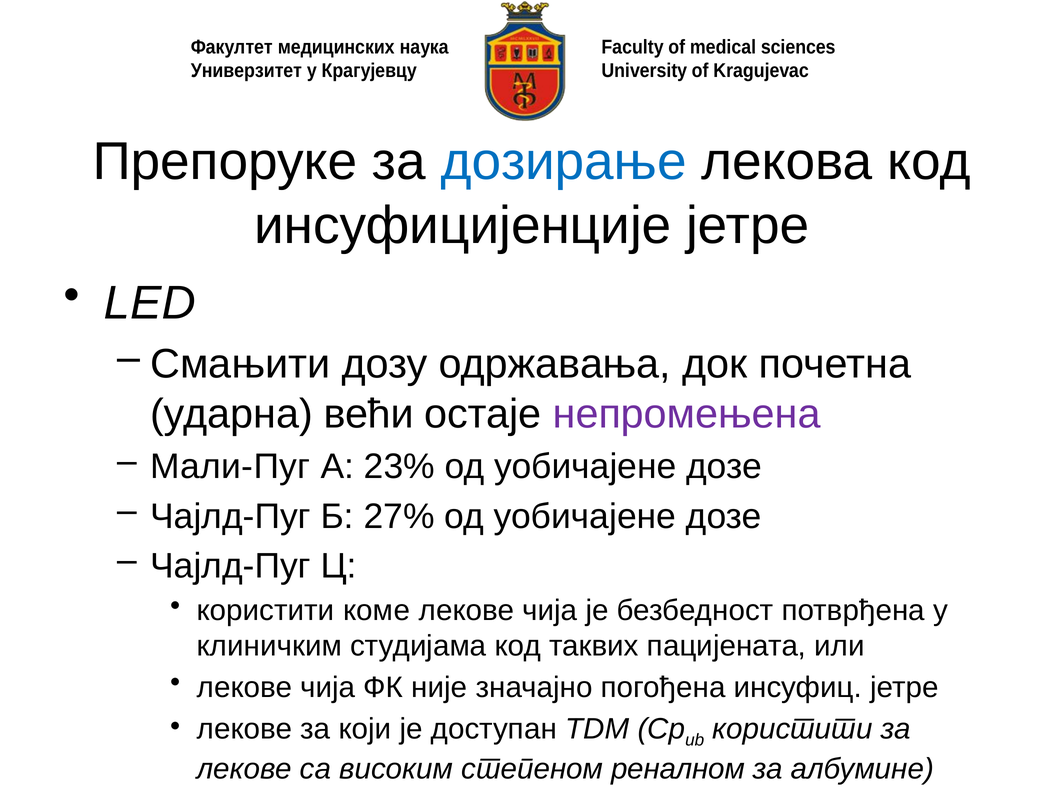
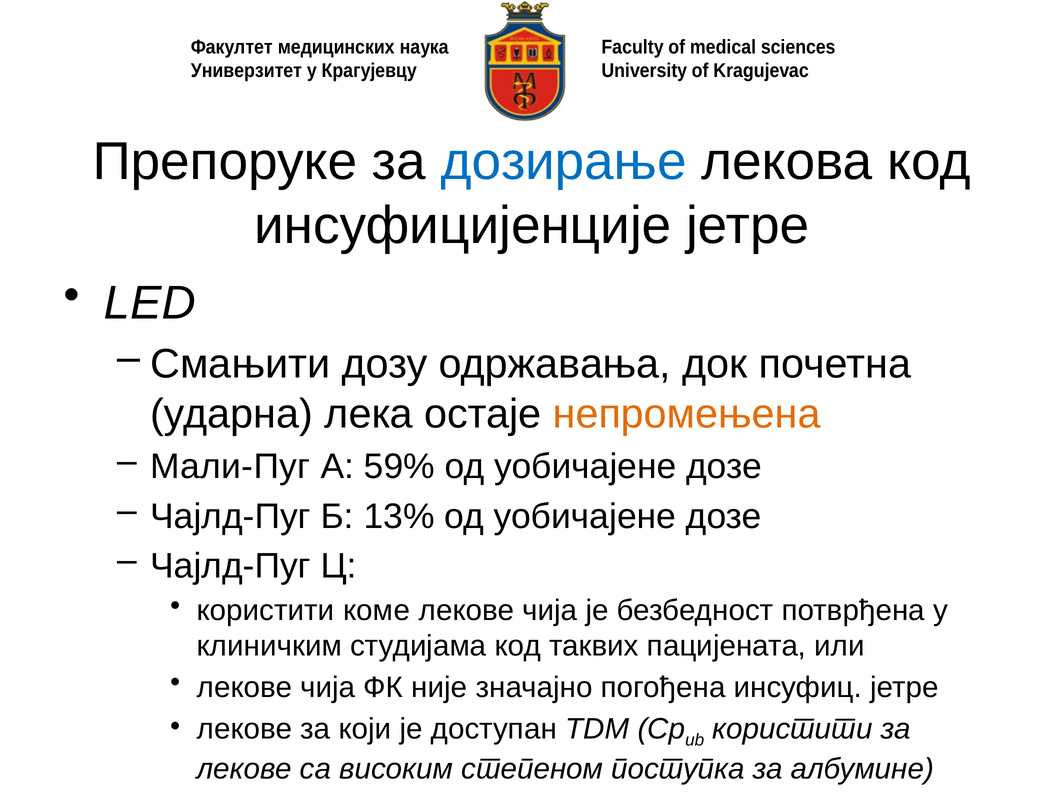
већи: већи -> лека (369, 414)
непромењена colour: purple -> orange (687, 414)
23%: 23% -> 59% (399, 467)
27%: 27% -> 13% (399, 516)
реналном: реналном -> поступка (678, 769)
